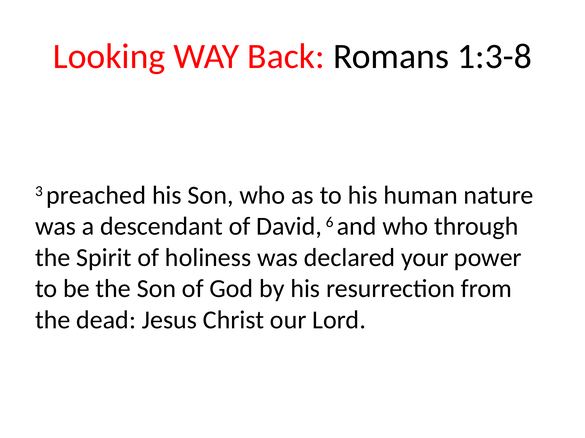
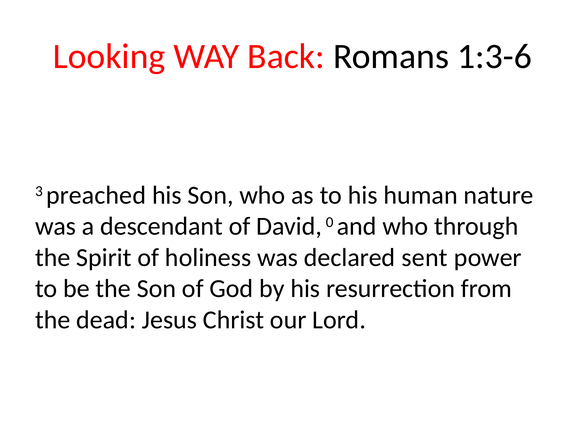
1:3-8: 1:3-8 -> 1:3-6 (494, 57)
6: 6 -> 0 (330, 223)
your: your -> sent (425, 258)
